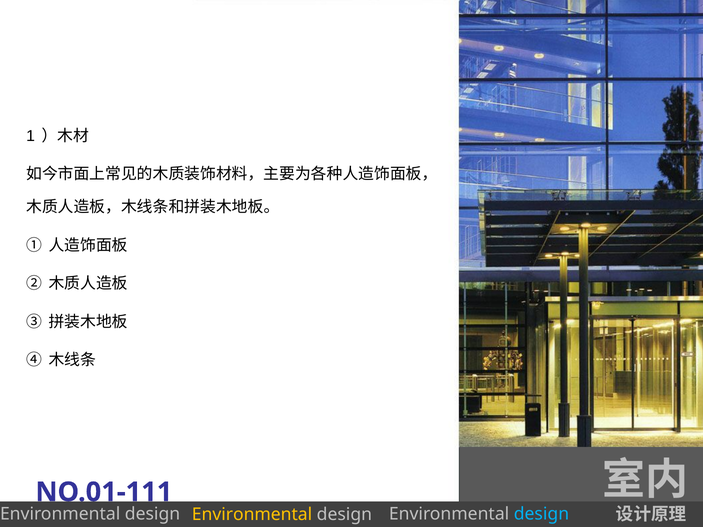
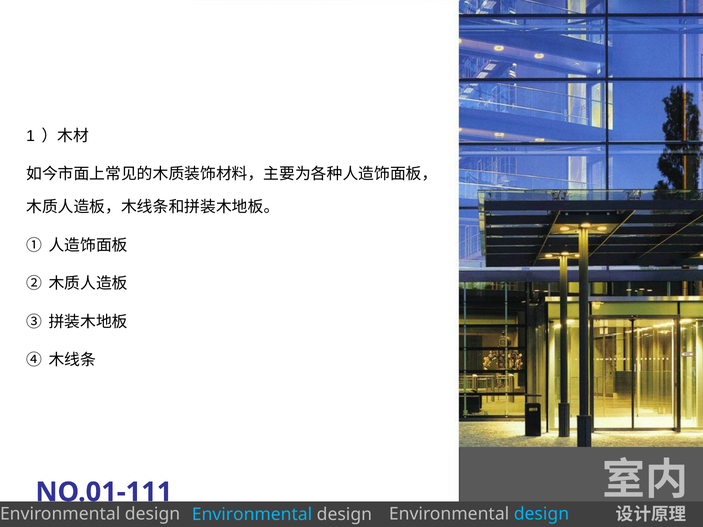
Environmental colour: yellow -> light blue (252, 515)
